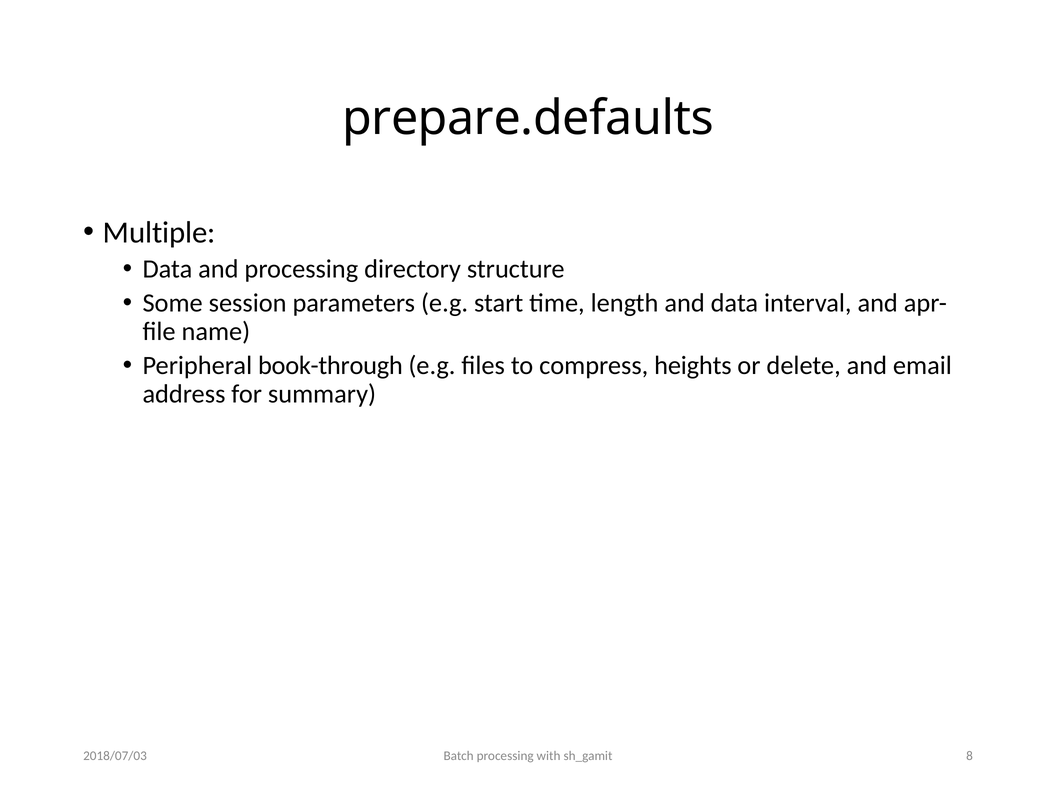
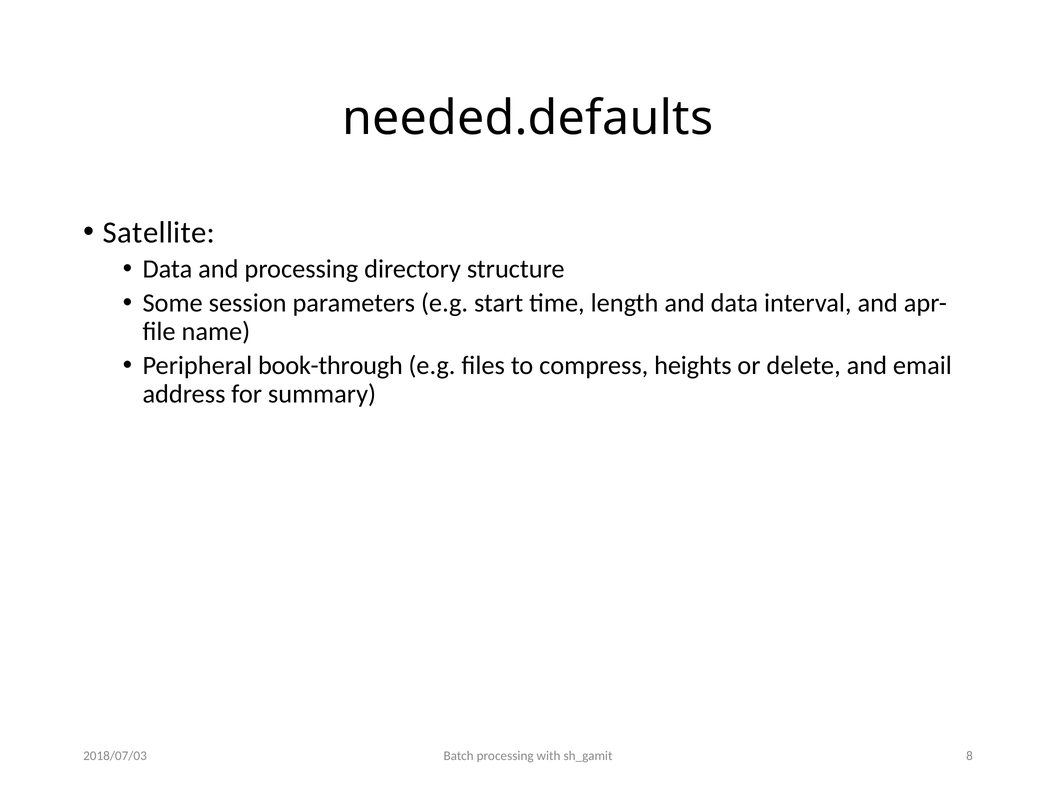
prepare.defaults: prepare.defaults -> needed.defaults (528, 118)
Multiple: Multiple -> Satellite (159, 233)
